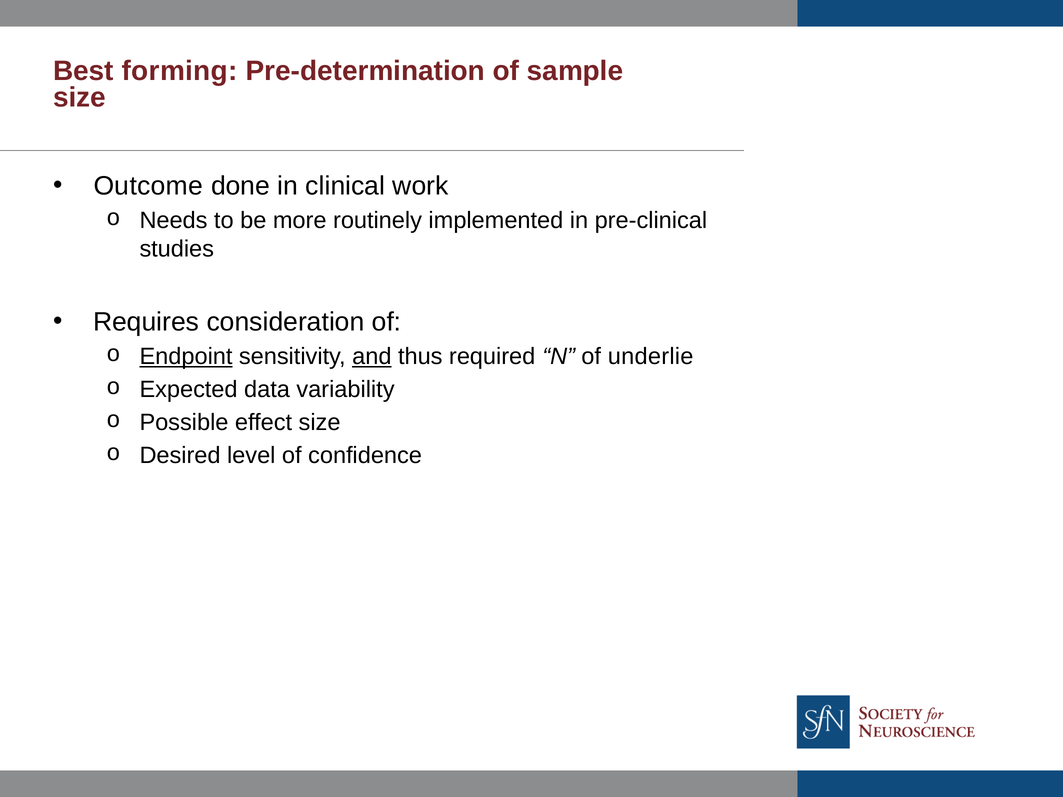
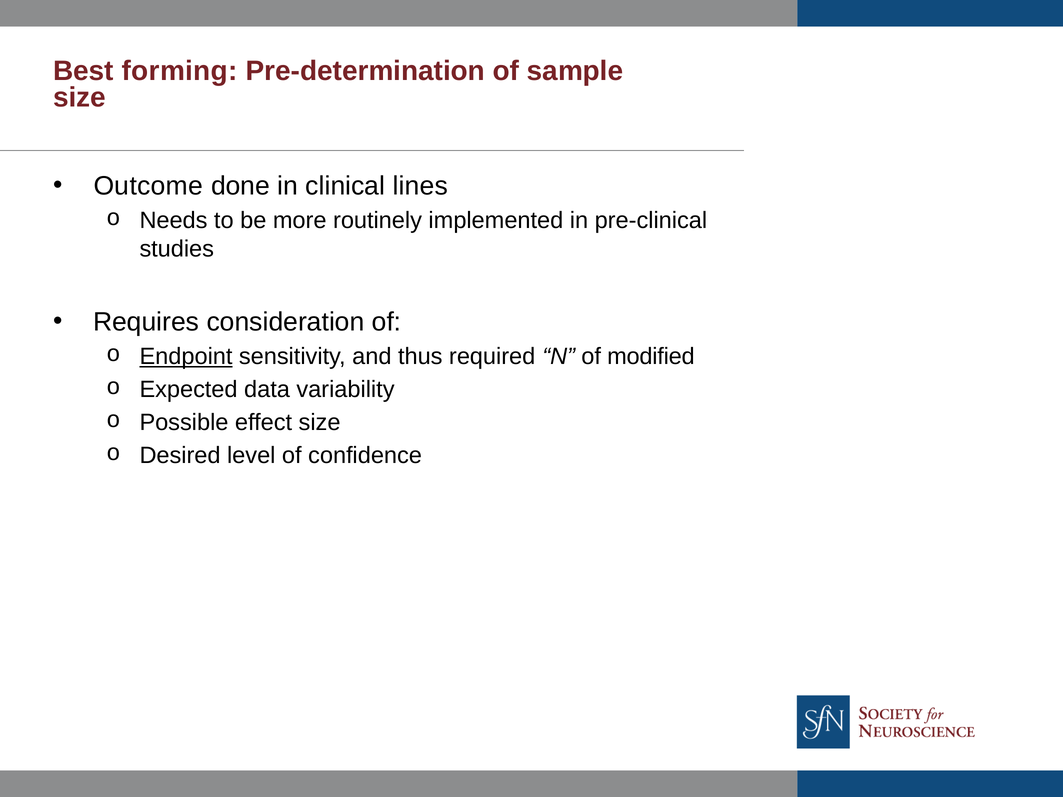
work: work -> lines (420, 186)
and underline: present -> none (372, 357)
underlie: underlie -> modified (651, 357)
